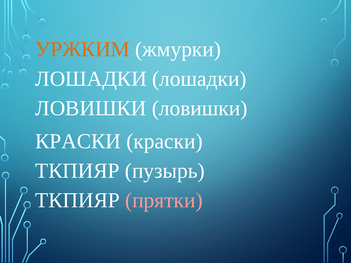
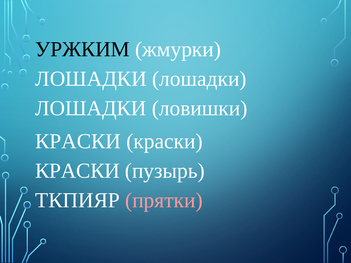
УРЖКИМ colour: orange -> black (82, 49)
ЛОВИШКИ: ЛОВИШКИ -> ЛОШАДКИ (91, 108)
ТКПИЯР: ТКПИЯР -> КРАСКИ (77, 171)
